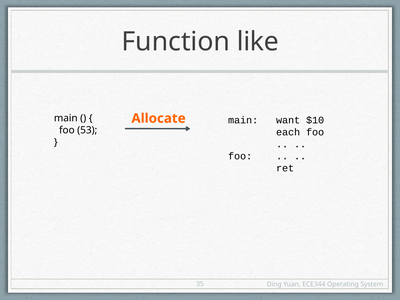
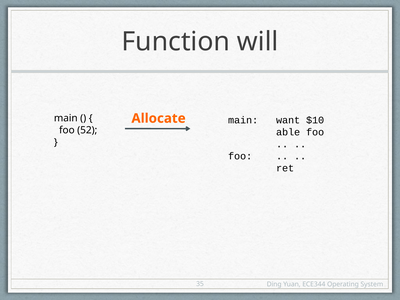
like: like -> will (258, 42)
53: 53 -> 52 (87, 130)
each: each -> able (288, 132)
